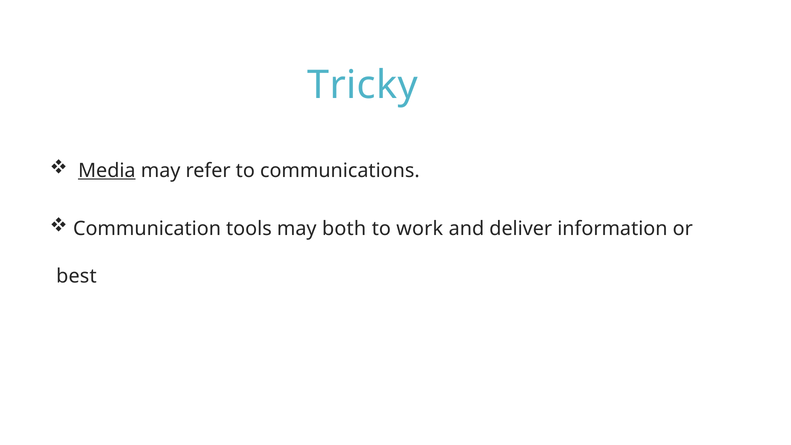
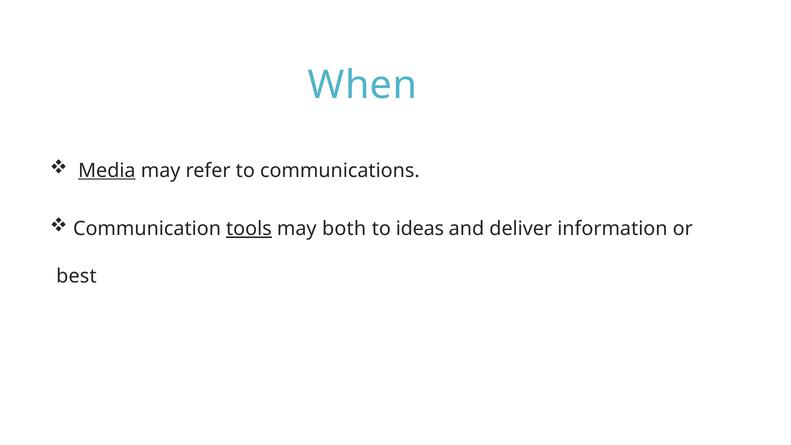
Tricky: Tricky -> When (362, 85)
tools underline: none -> present (249, 229)
work: work -> ideas (420, 229)
